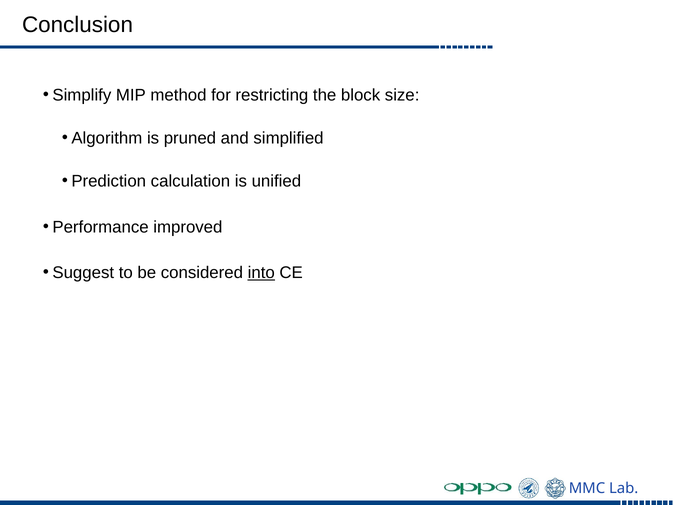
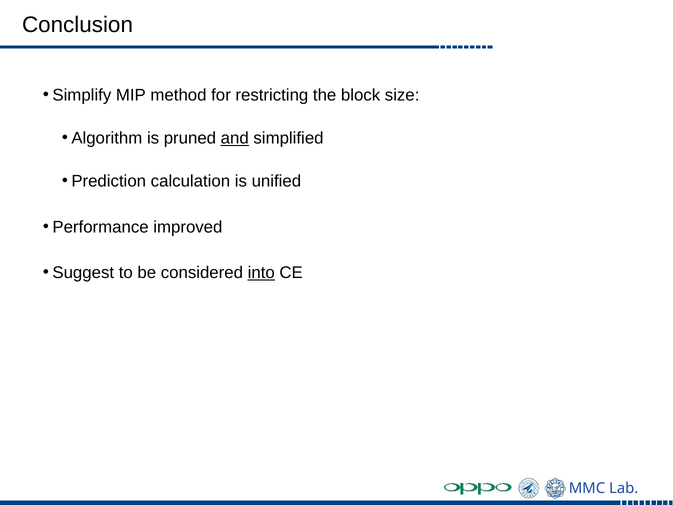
and underline: none -> present (235, 138)
